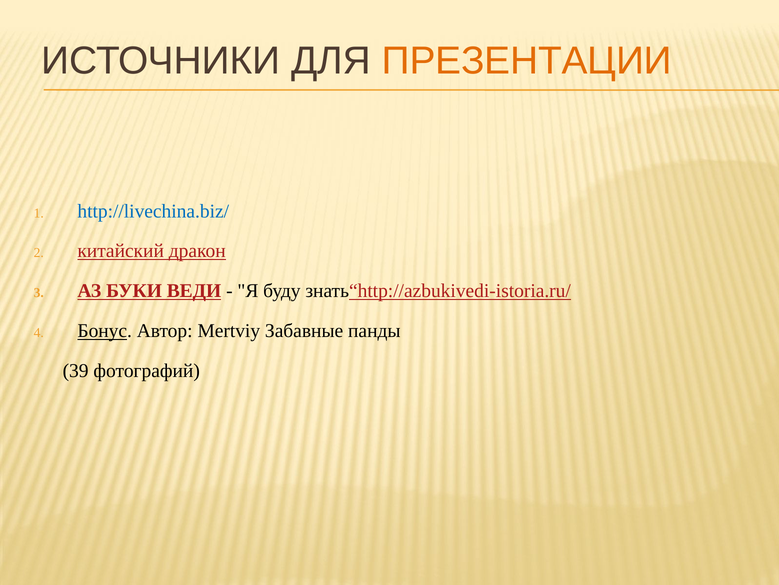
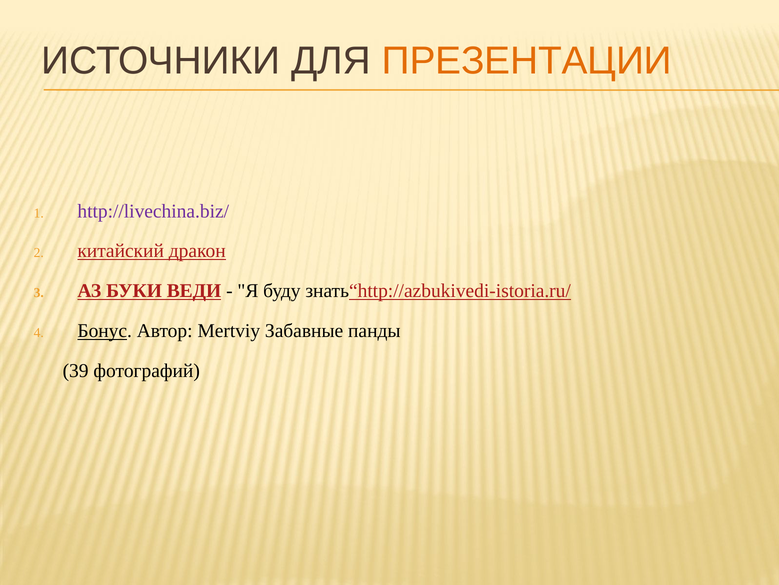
http://livechina.biz/ colour: blue -> purple (153, 211)
